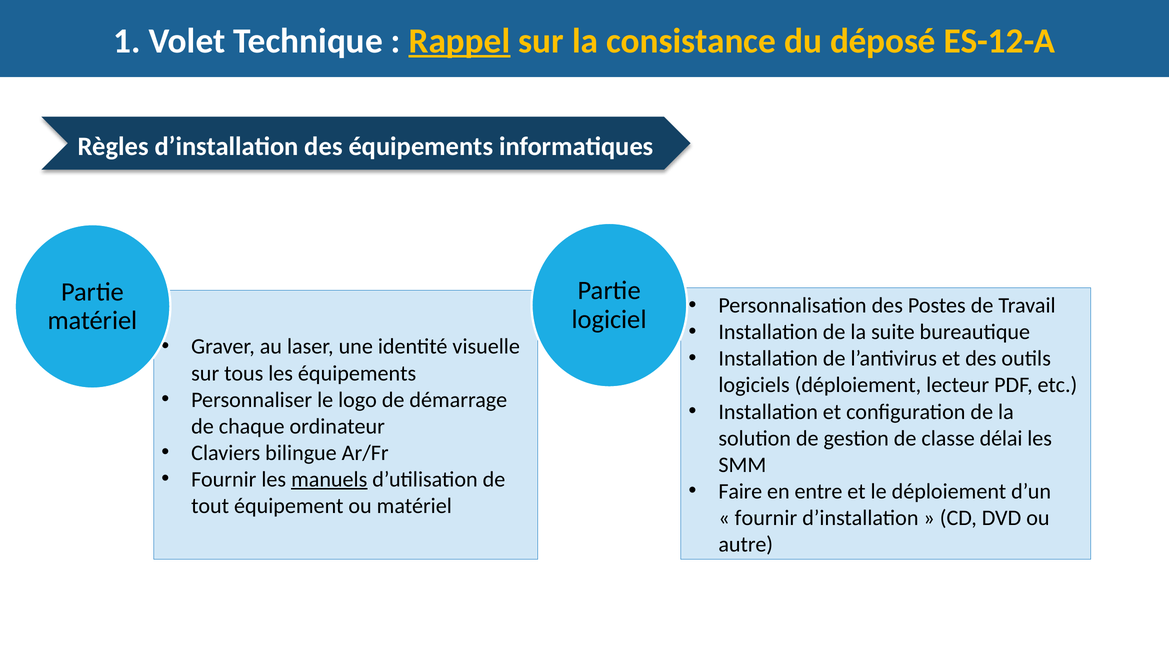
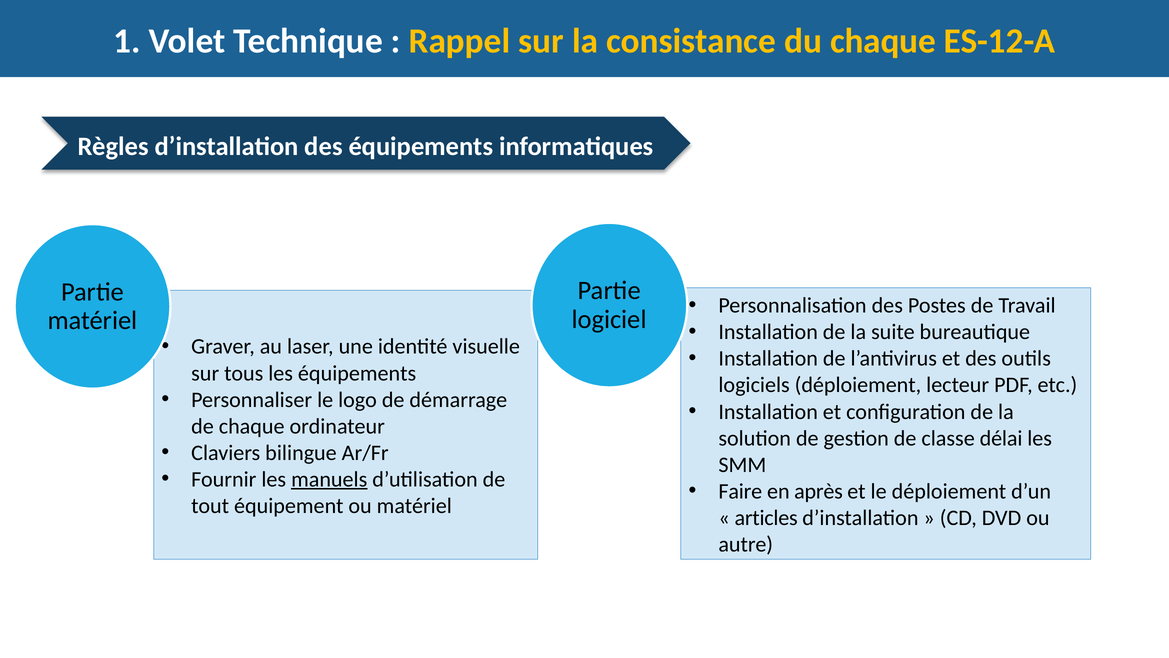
Rappel underline: present -> none (460, 41)
du déposé: déposé -> chaque (883, 41)
entre: entre -> après (819, 491)
fournir: fournir -> articles (766, 518)
